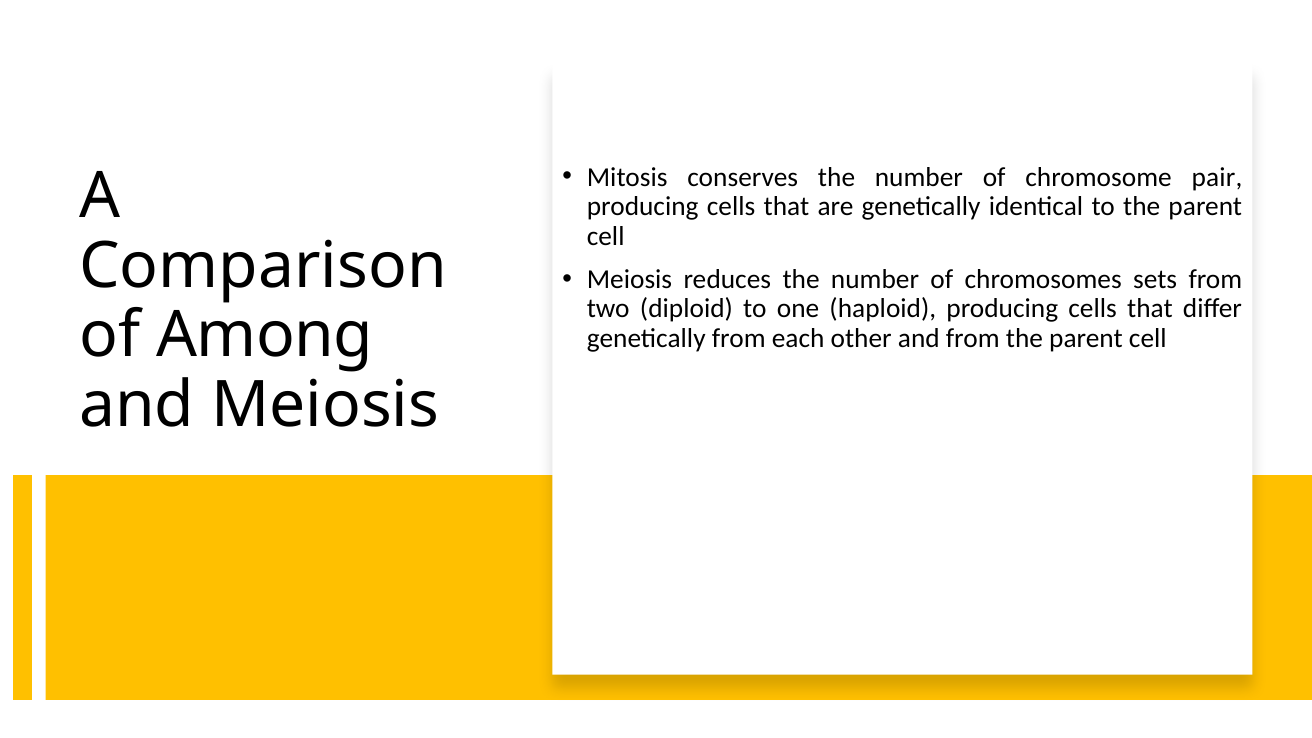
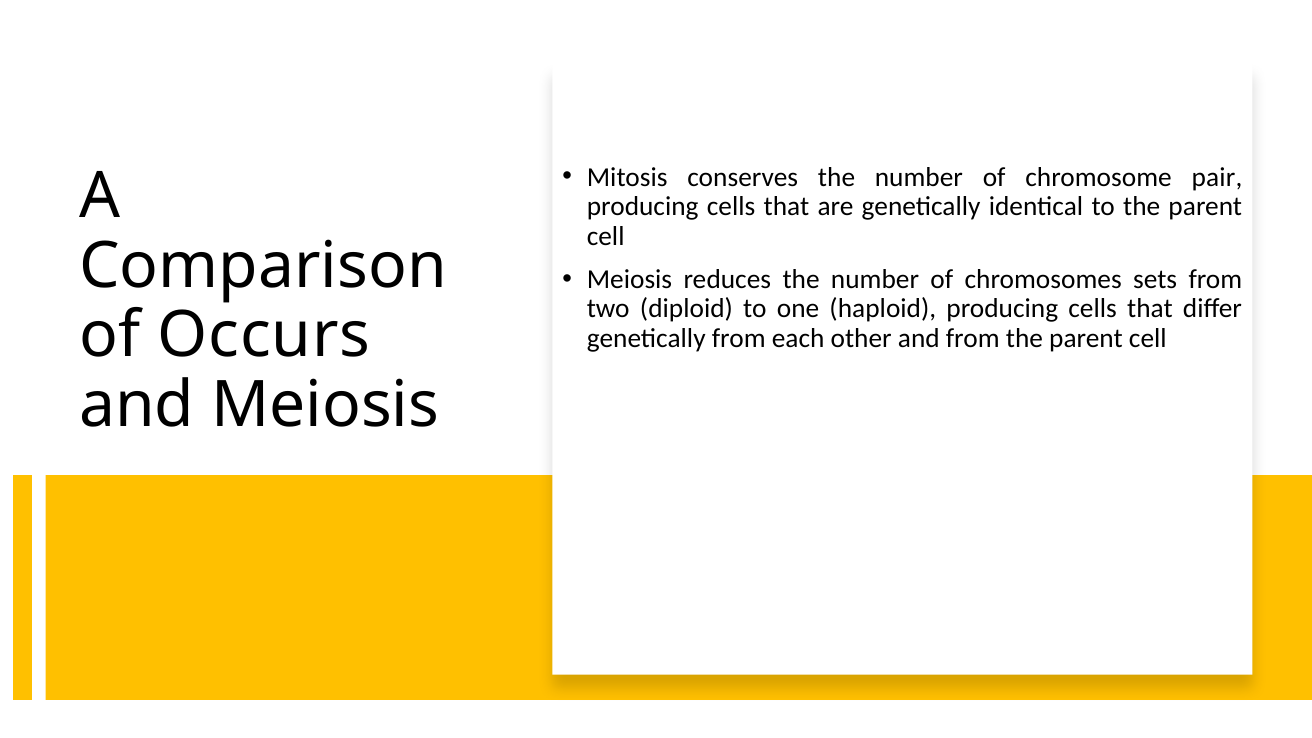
Among: Among -> Occurs (264, 335)
